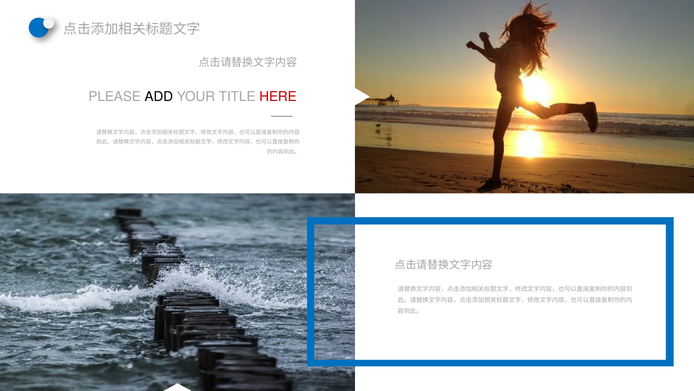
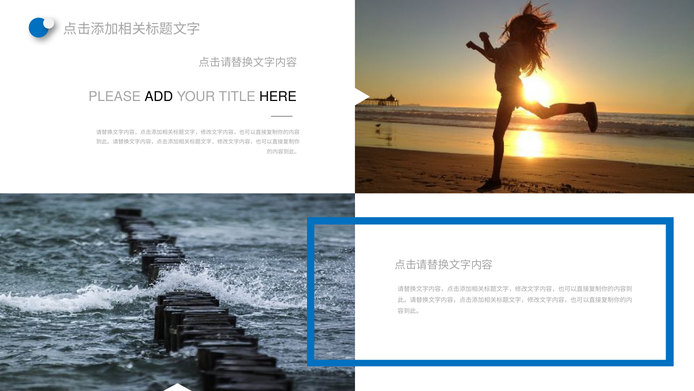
HERE colour: red -> black (278, 97)
